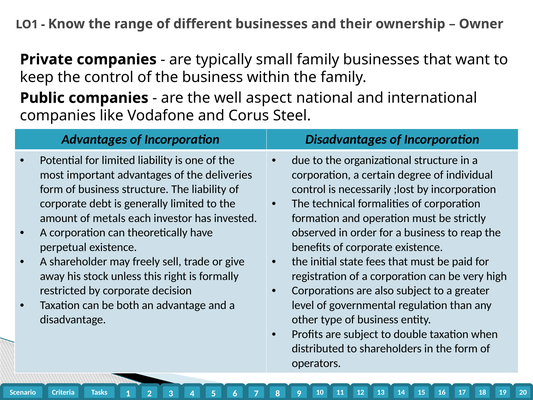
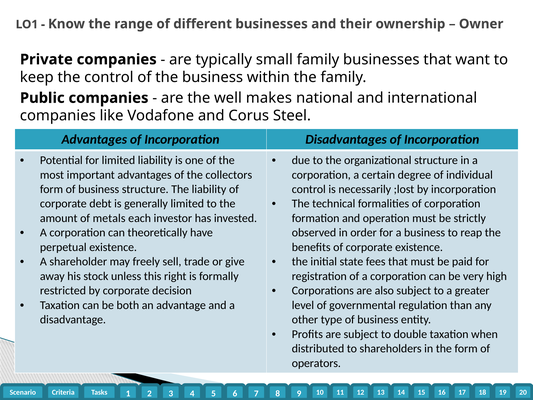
aspect: aspect -> makes (269, 98)
deliveries: deliveries -> collectors (229, 175)
